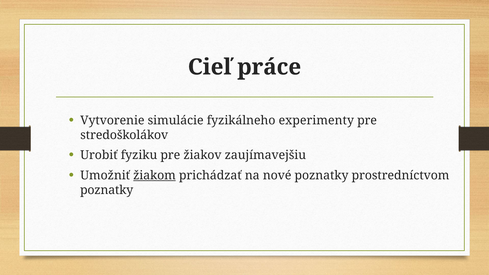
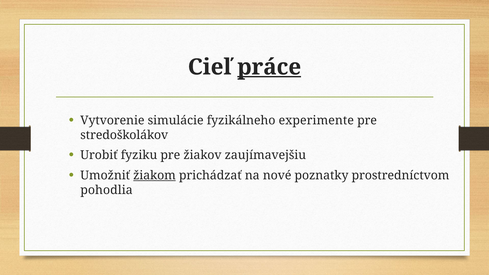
práce underline: none -> present (269, 67)
experimenty: experimenty -> experimente (316, 120)
poznatky: poznatky -> pohodlia (107, 190)
